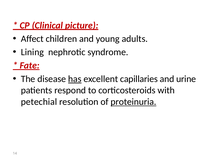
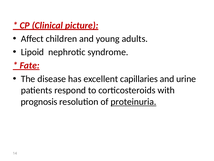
Lining: Lining -> Lipoid (32, 52)
has underline: present -> none (75, 79)
petechial: petechial -> prognosis (39, 101)
